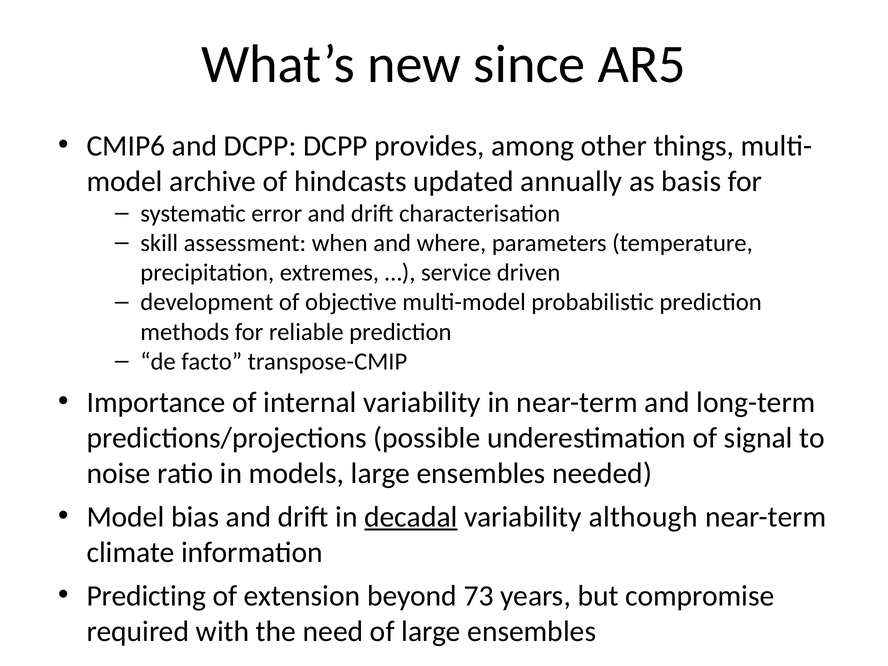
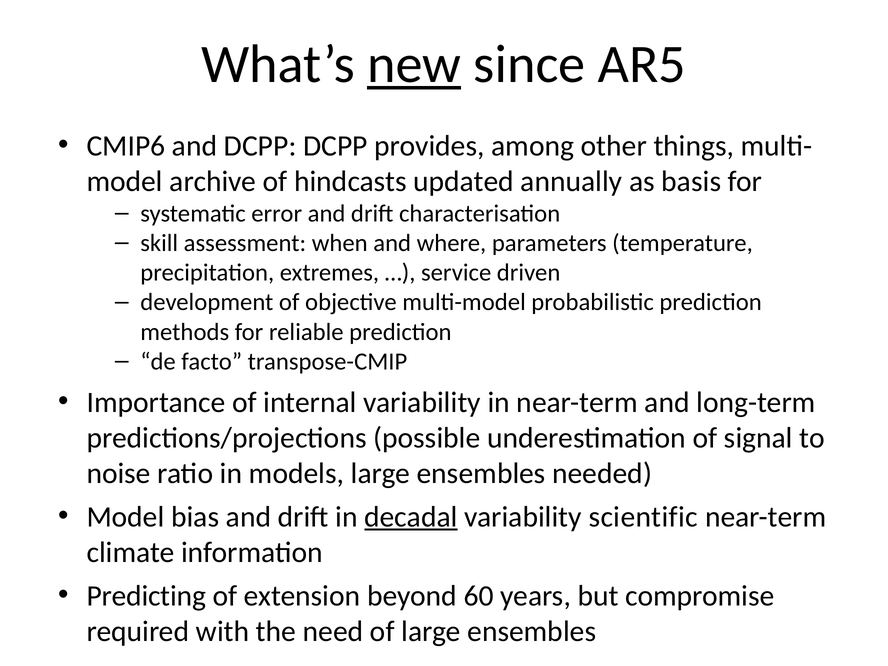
new underline: none -> present (414, 65)
although: although -> scientific (643, 517)
73: 73 -> 60 (479, 596)
